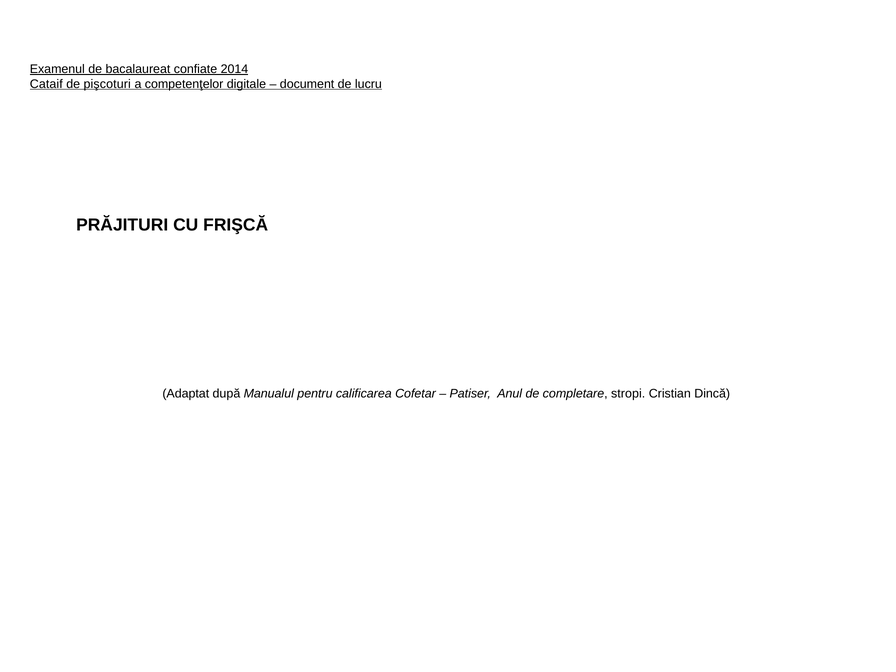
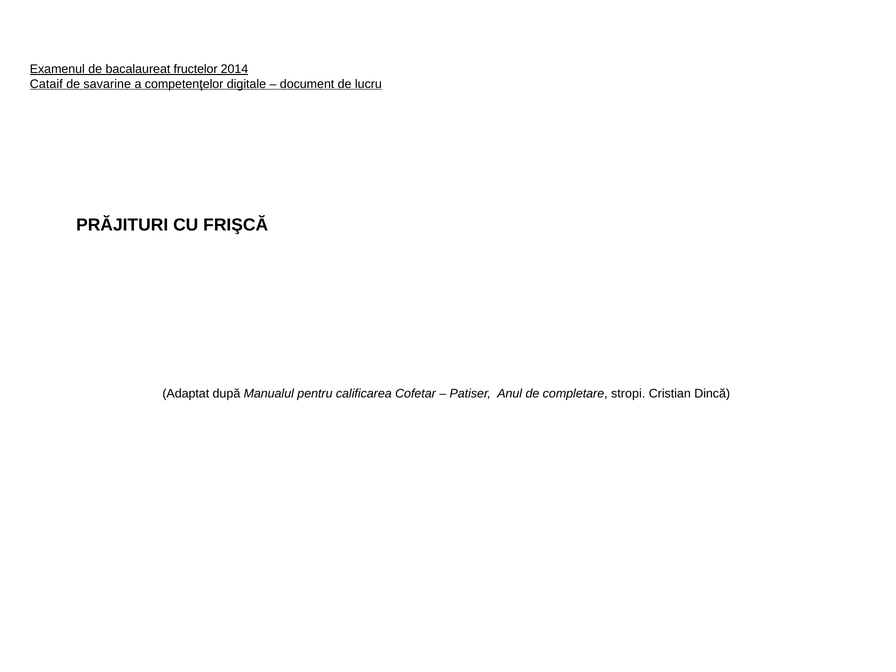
confiate: confiate -> fructelor (196, 69)
pişcoturi: pişcoturi -> savarine (107, 84)
